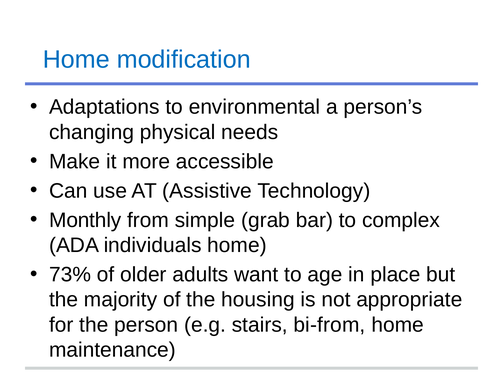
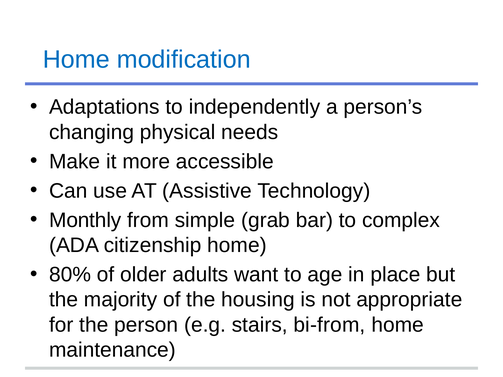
environmental: environmental -> independently (254, 107)
individuals: individuals -> citizenship (153, 245)
73%: 73% -> 80% (70, 275)
